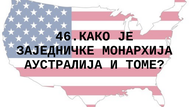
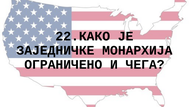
46.КАКО: 46.КАКО -> 22.КАКО (83, 36)
АУСТРАЛИЈА: АУСТРАЛИЈА -> ОГРАНИЧЕНО (63, 64)
ТОМЕ: ТОМЕ -> ЧЕГА (145, 64)
